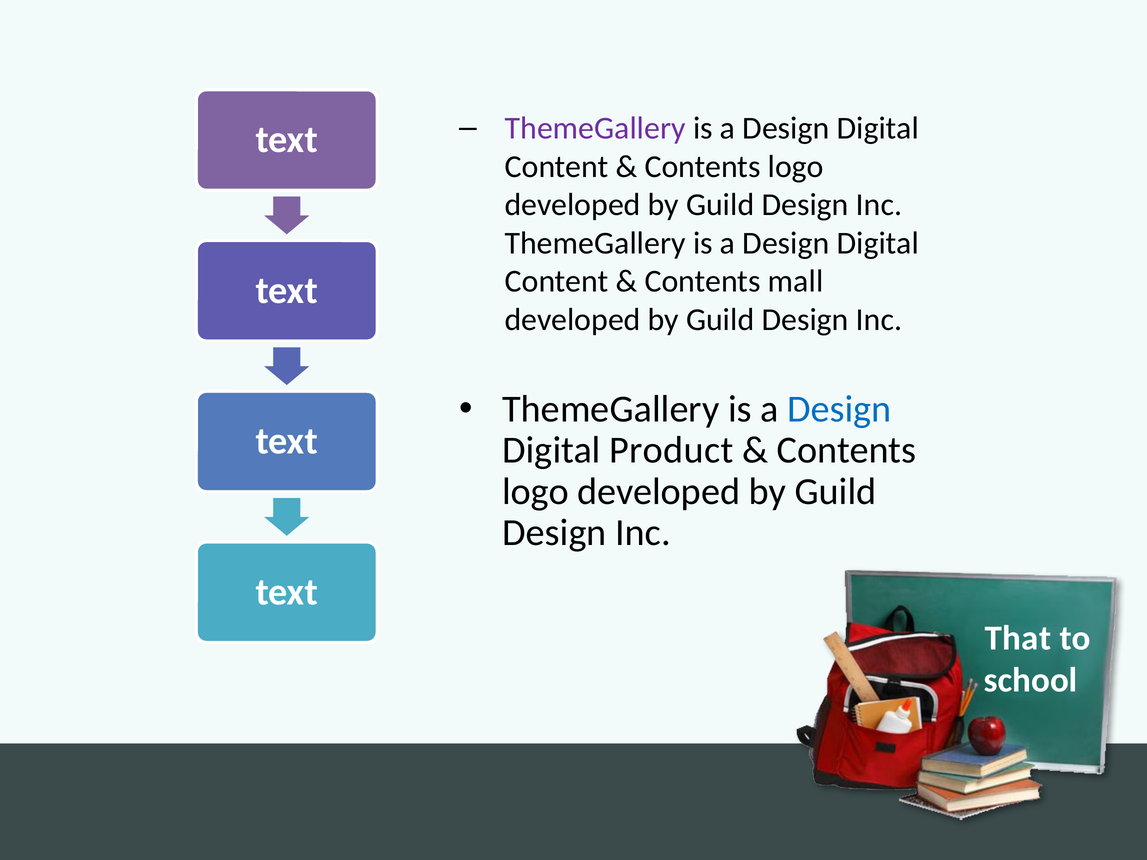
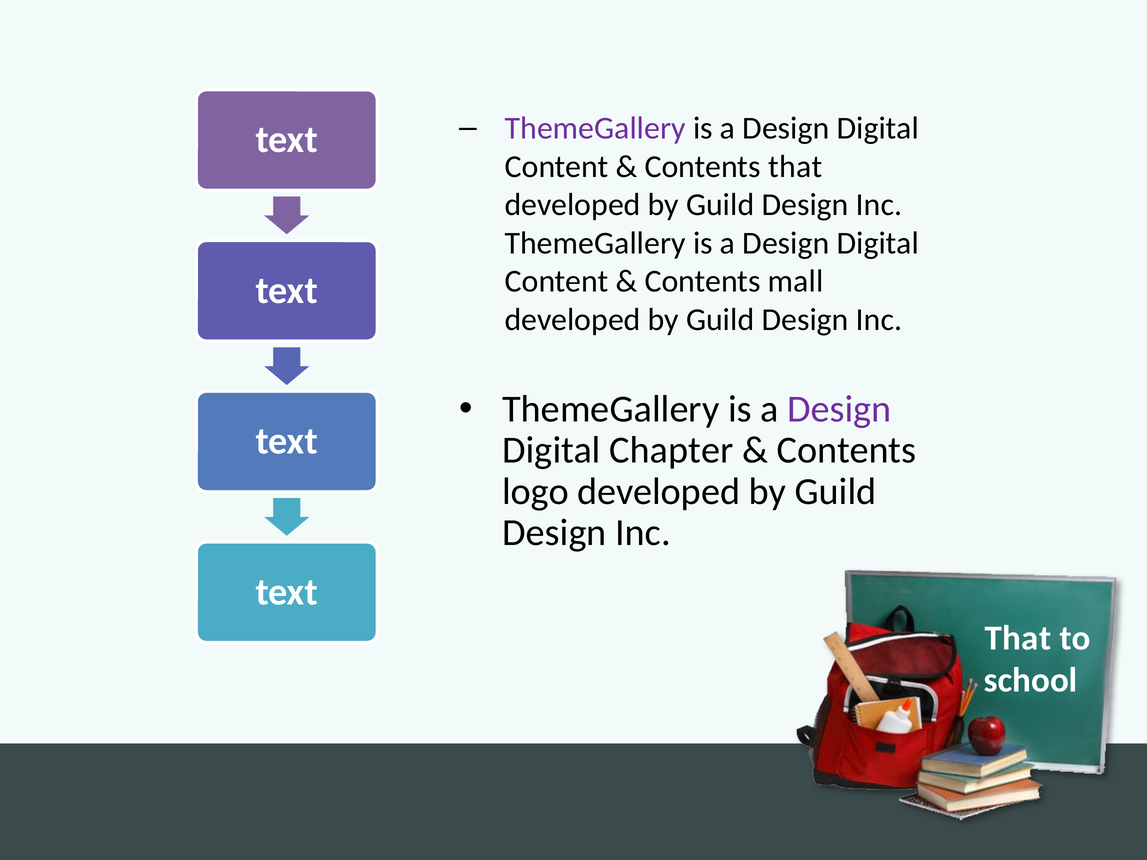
logo: logo -> that (795, 167)
Design colour: blue -> purple (839, 409)
Product: Product -> Chapter (671, 450)
